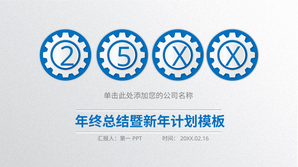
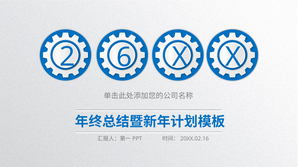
5: 5 -> 6 (124, 57)
